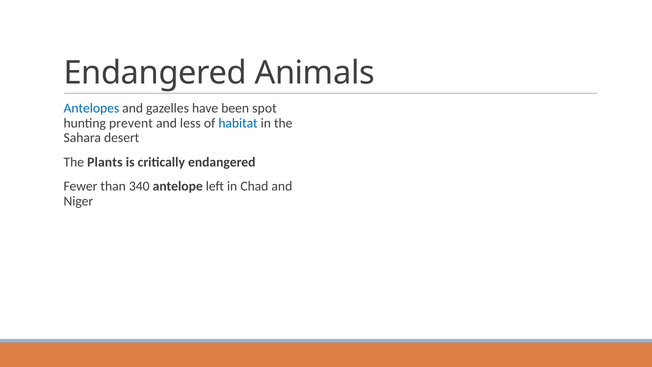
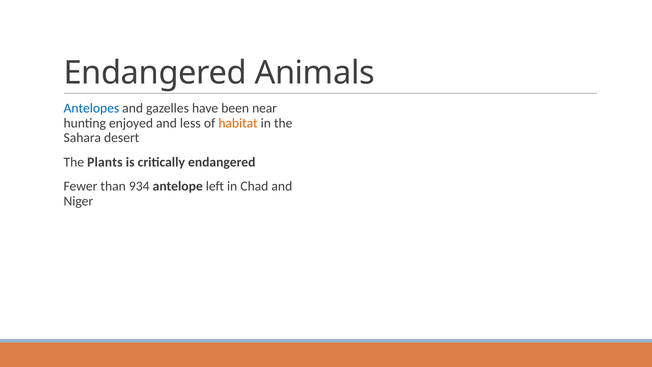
spot: spot -> near (265, 108)
prevent: prevent -> enjoyed (131, 123)
habitat colour: blue -> orange (238, 123)
340: 340 -> 934 (139, 186)
